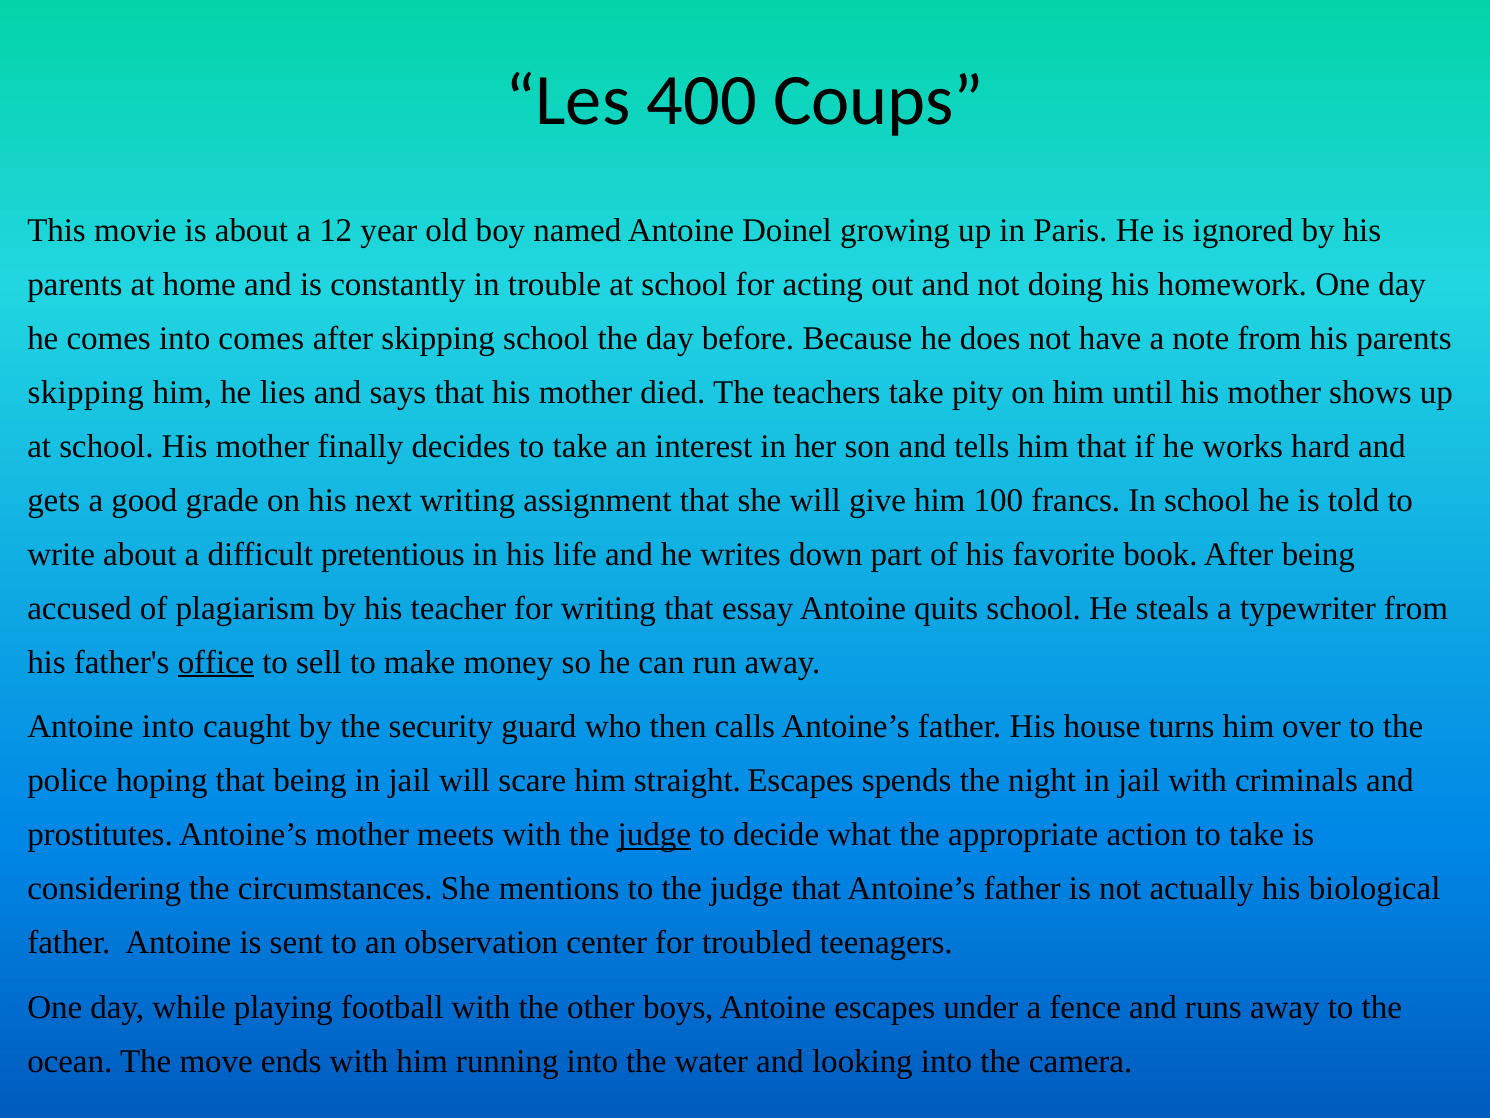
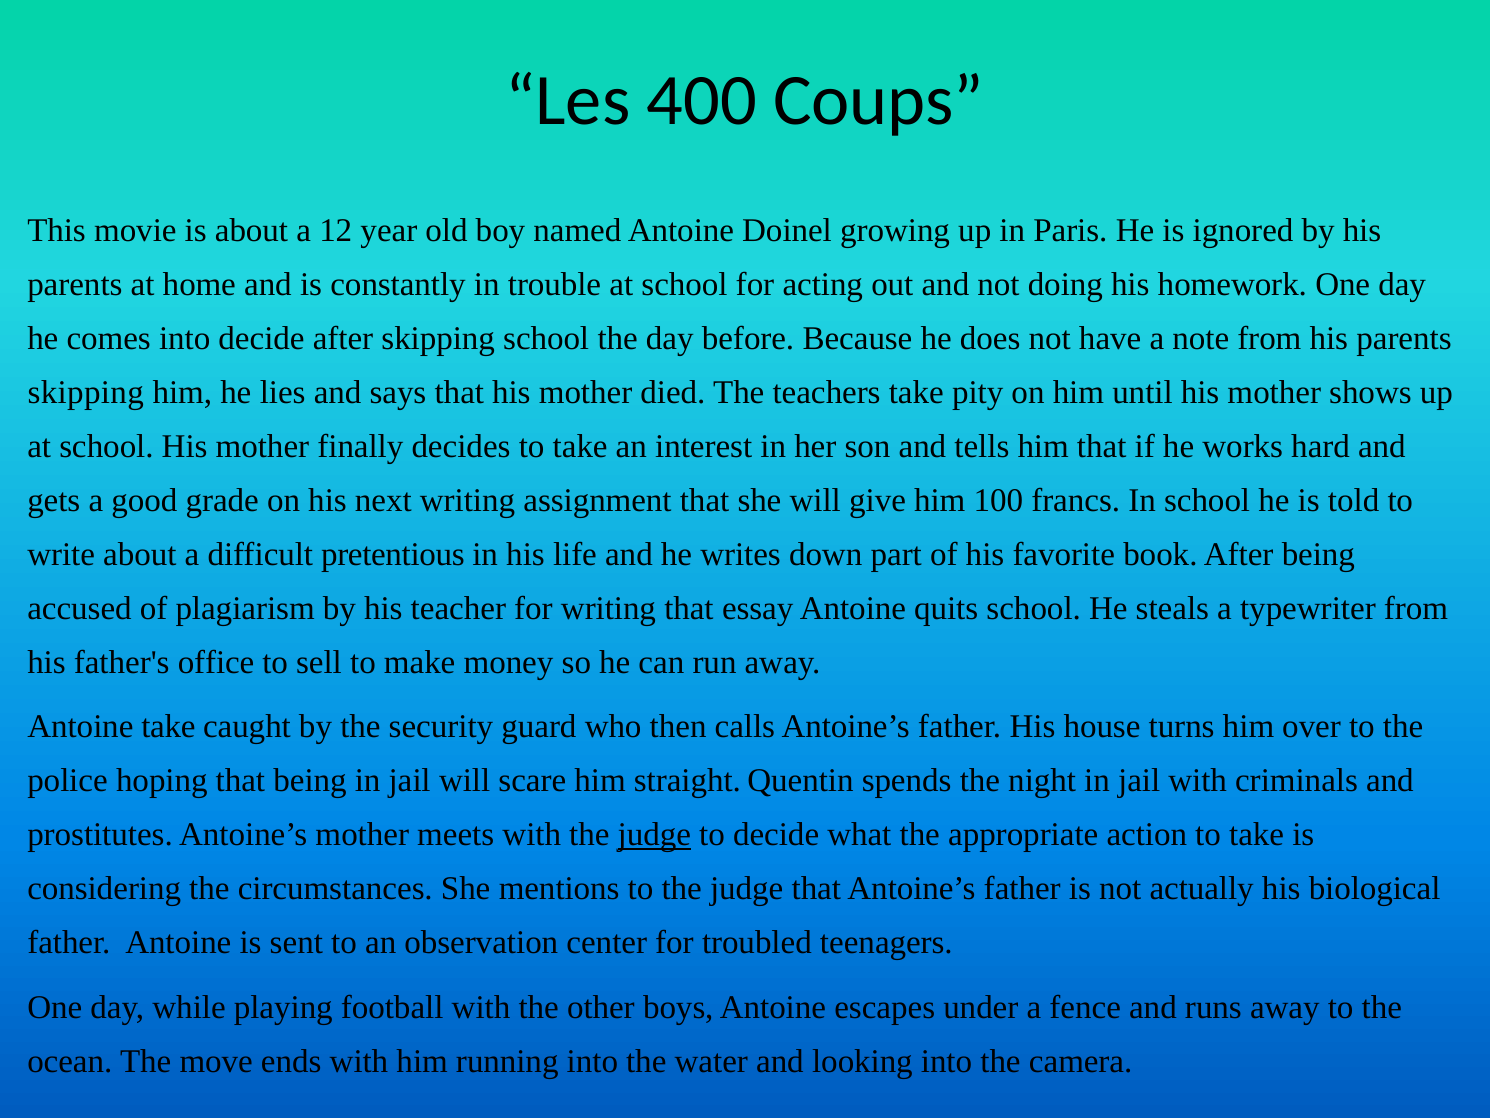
into comes: comes -> decide (262, 338)
office underline: present -> none (216, 662)
Antoine into: into -> take (168, 726)
straight Escapes: Escapes -> Quentin (800, 780)
